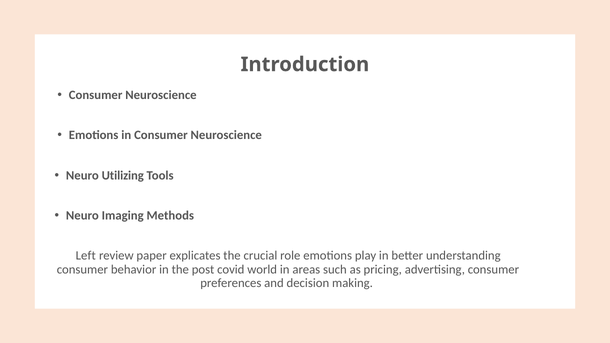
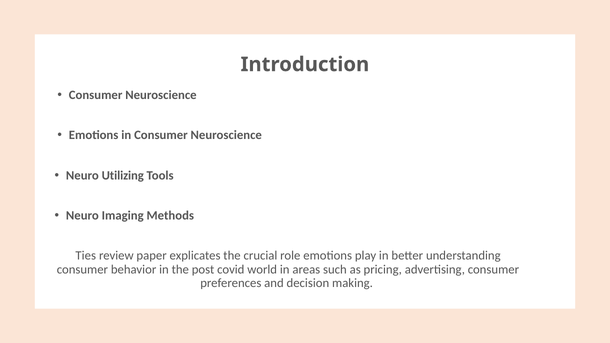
Left: Left -> Ties (86, 256)
